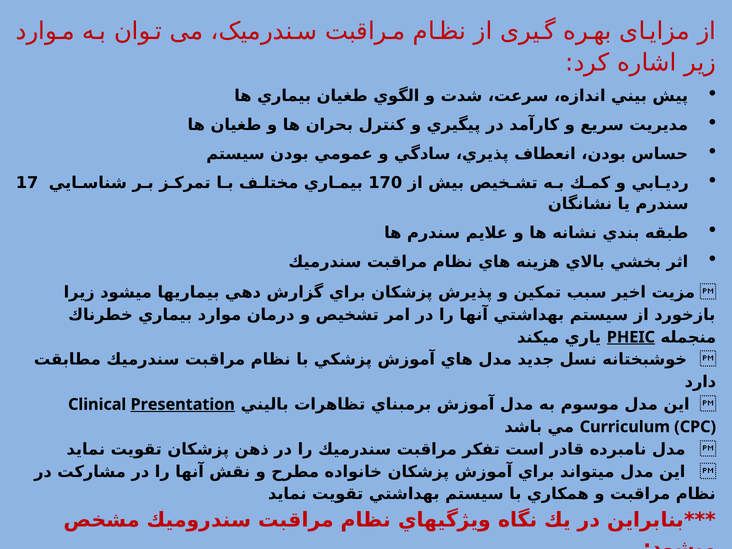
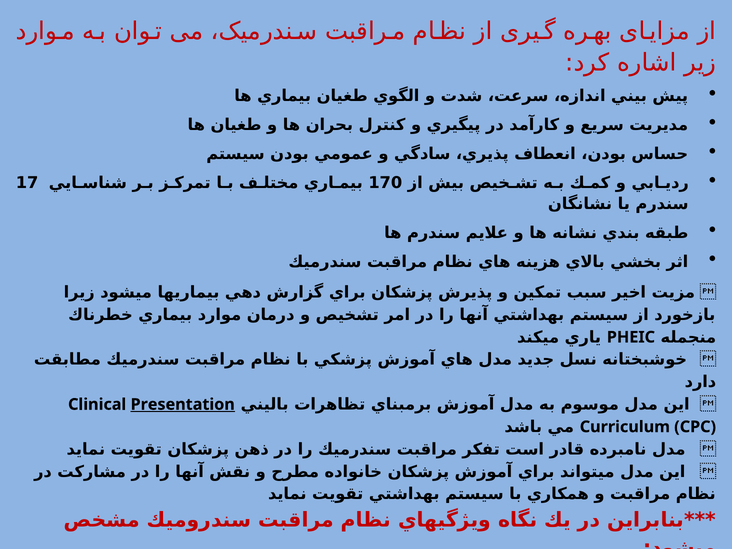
PHEIC underline: present -> none (631, 337)
